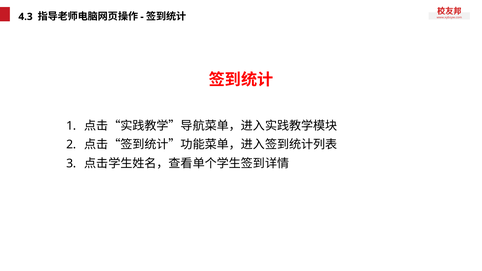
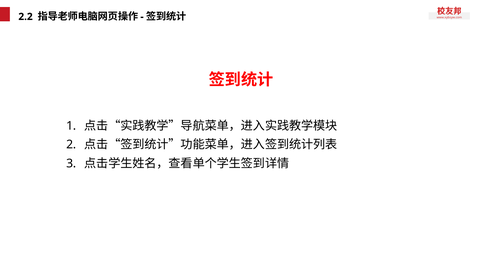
4.3: 4.3 -> 2.2 (26, 17)
